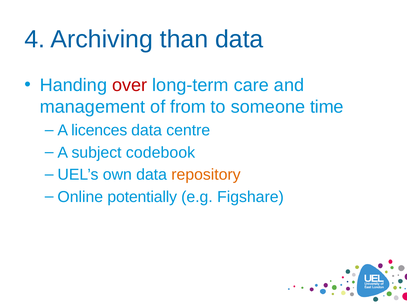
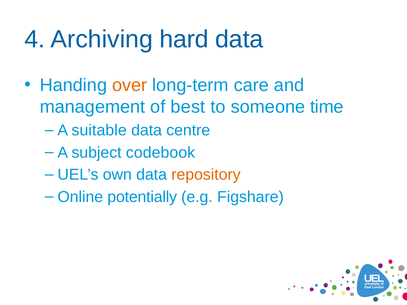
than: than -> hard (184, 39)
over colour: red -> orange (130, 85)
from: from -> best (188, 107)
licences: licences -> suitable (99, 130)
